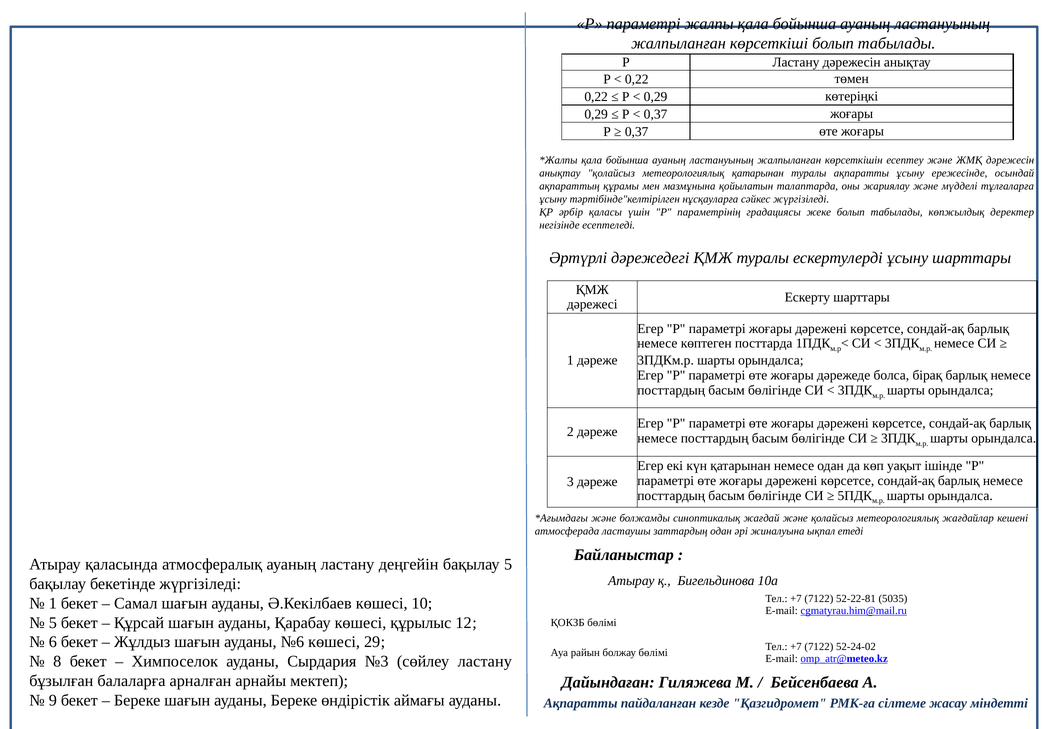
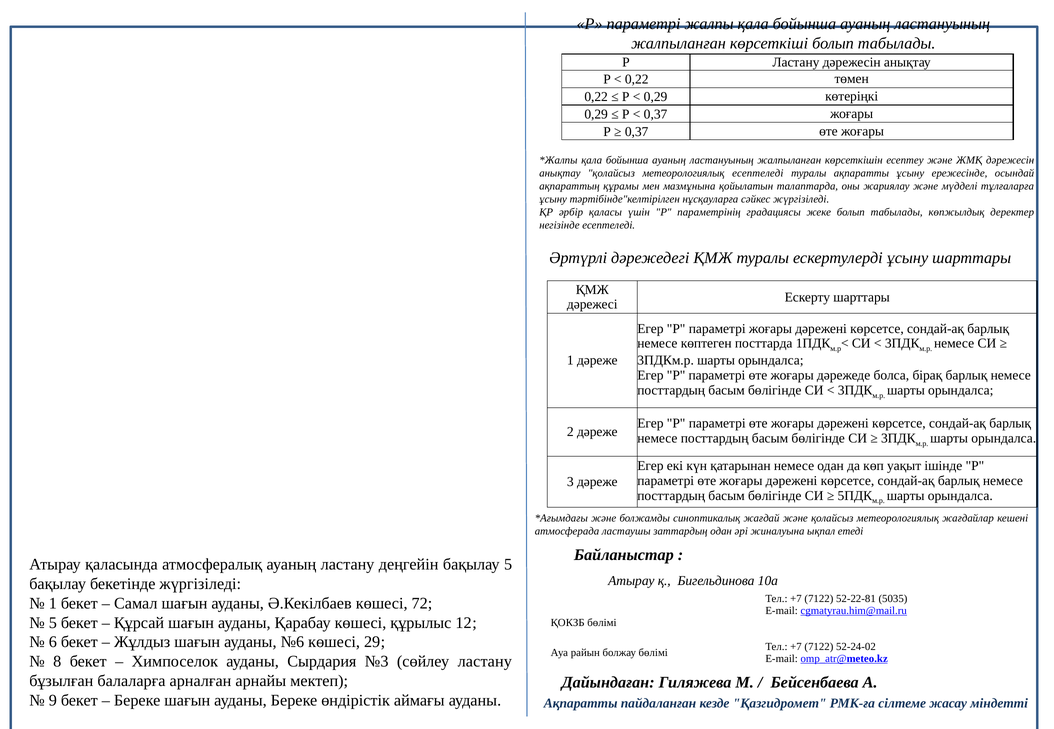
метеорологиялық қатарынан: қатарынан -> есептеледі (758, 173)
10: 10 -> 72 (422, 604)
